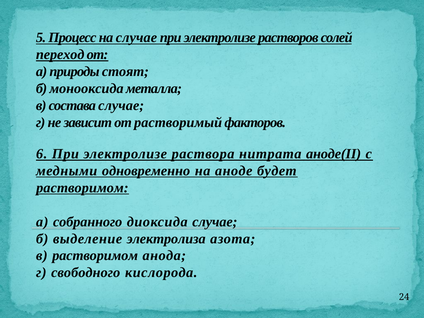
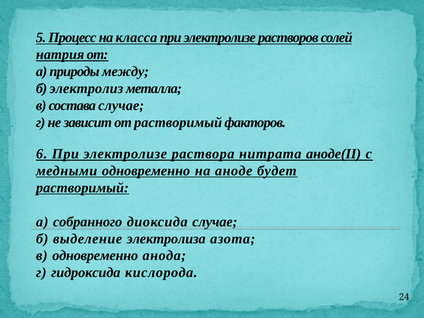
на случае: случае -> класса (136, 38)
переход: переход -> натрия (60, 55)
стоят: стоят -> между (125, 72)
монооксида: монооксида -> электролиз (86, 89)
растворимом: растворимом -> растворимый (82, 188)
в растворимом: растворимом -> одновременно (95, 256)
свободного: свободного -> гидроксида (86, 273)
